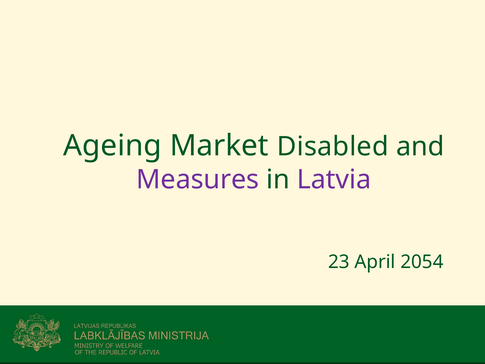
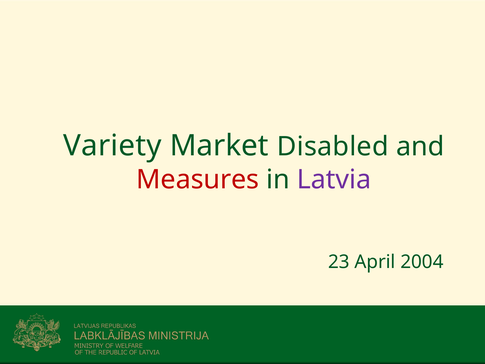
Ageing: Ageing -> Variety (112, 146)
Measures colour: purple -> red (198, 179)
2054: 2054 -> 2004 (422, 262)
